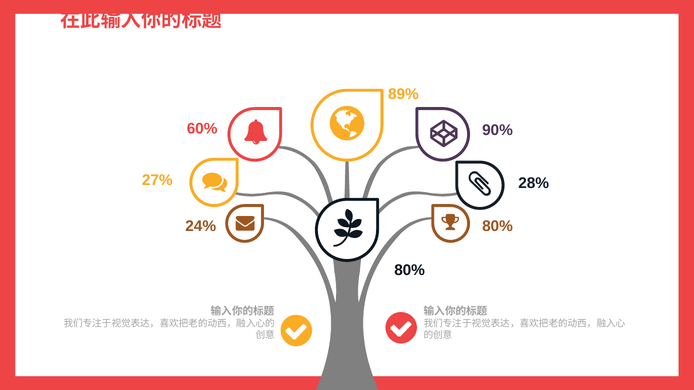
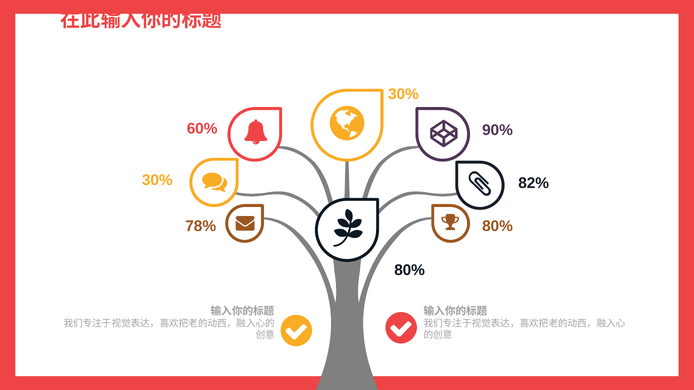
89%: 89% -> 30% (403, 95)
27%: 27% -> 30% (157, 180)
28%: 28% -> 82% (534, 183)
24%: 24% -> 78% (201, 227)
